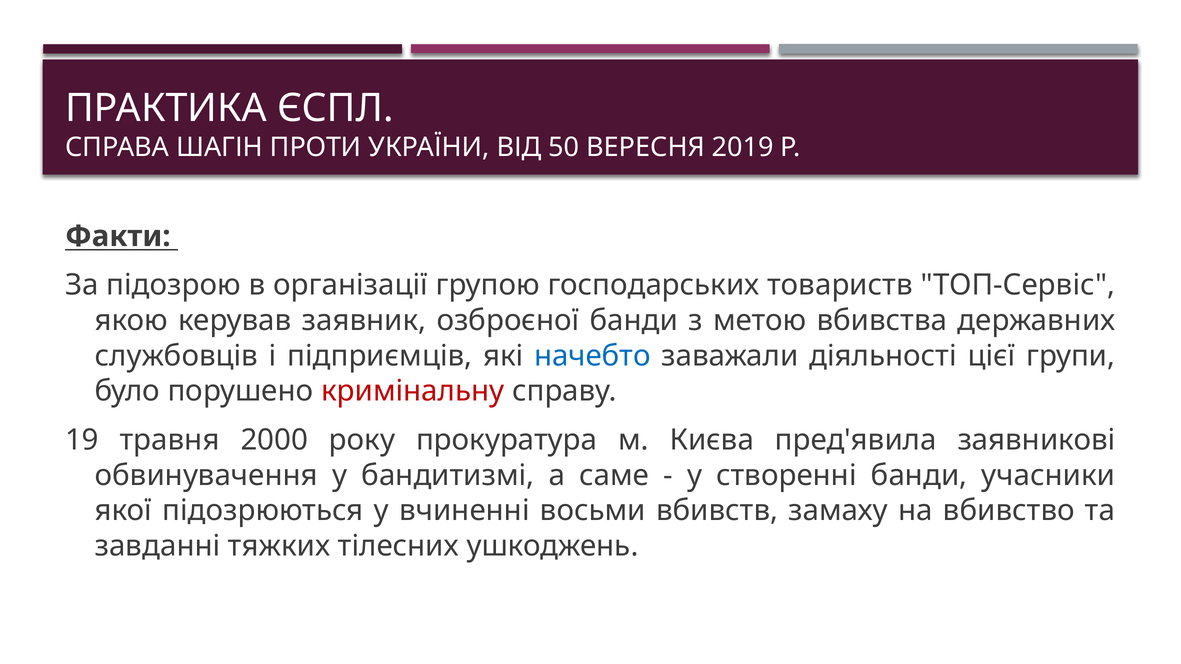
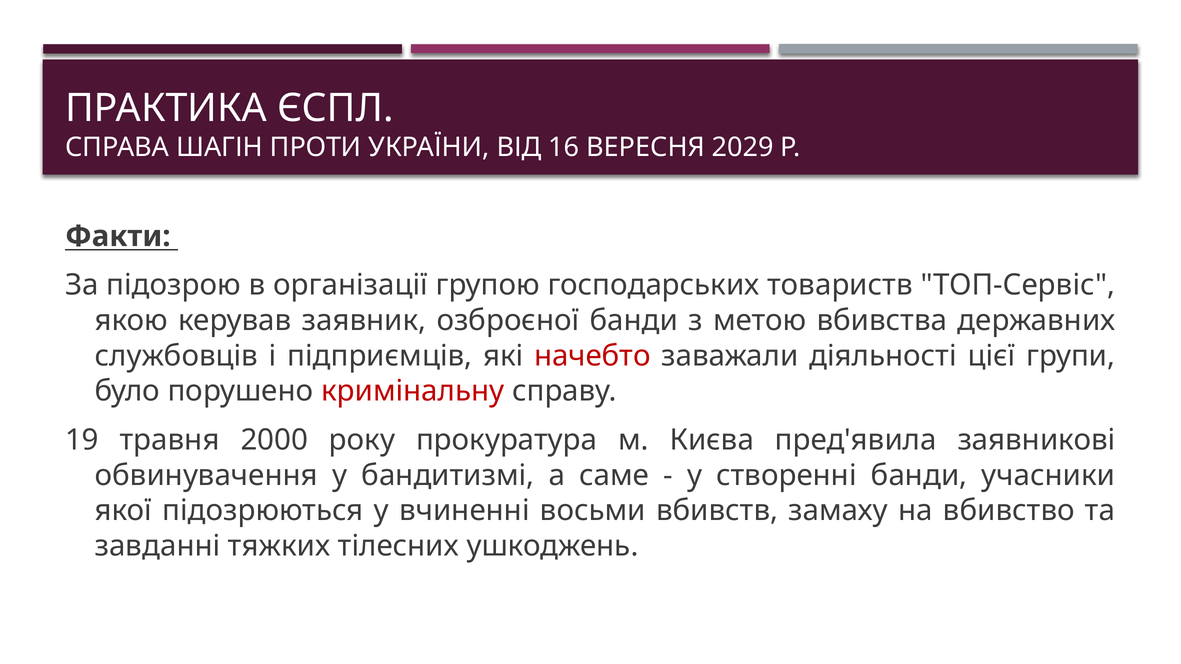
50: 50 -> 16 (564, 147)
2019: 2019 -> 2029 (743, 147)
начебто colour: blue -> red (592, 356)
